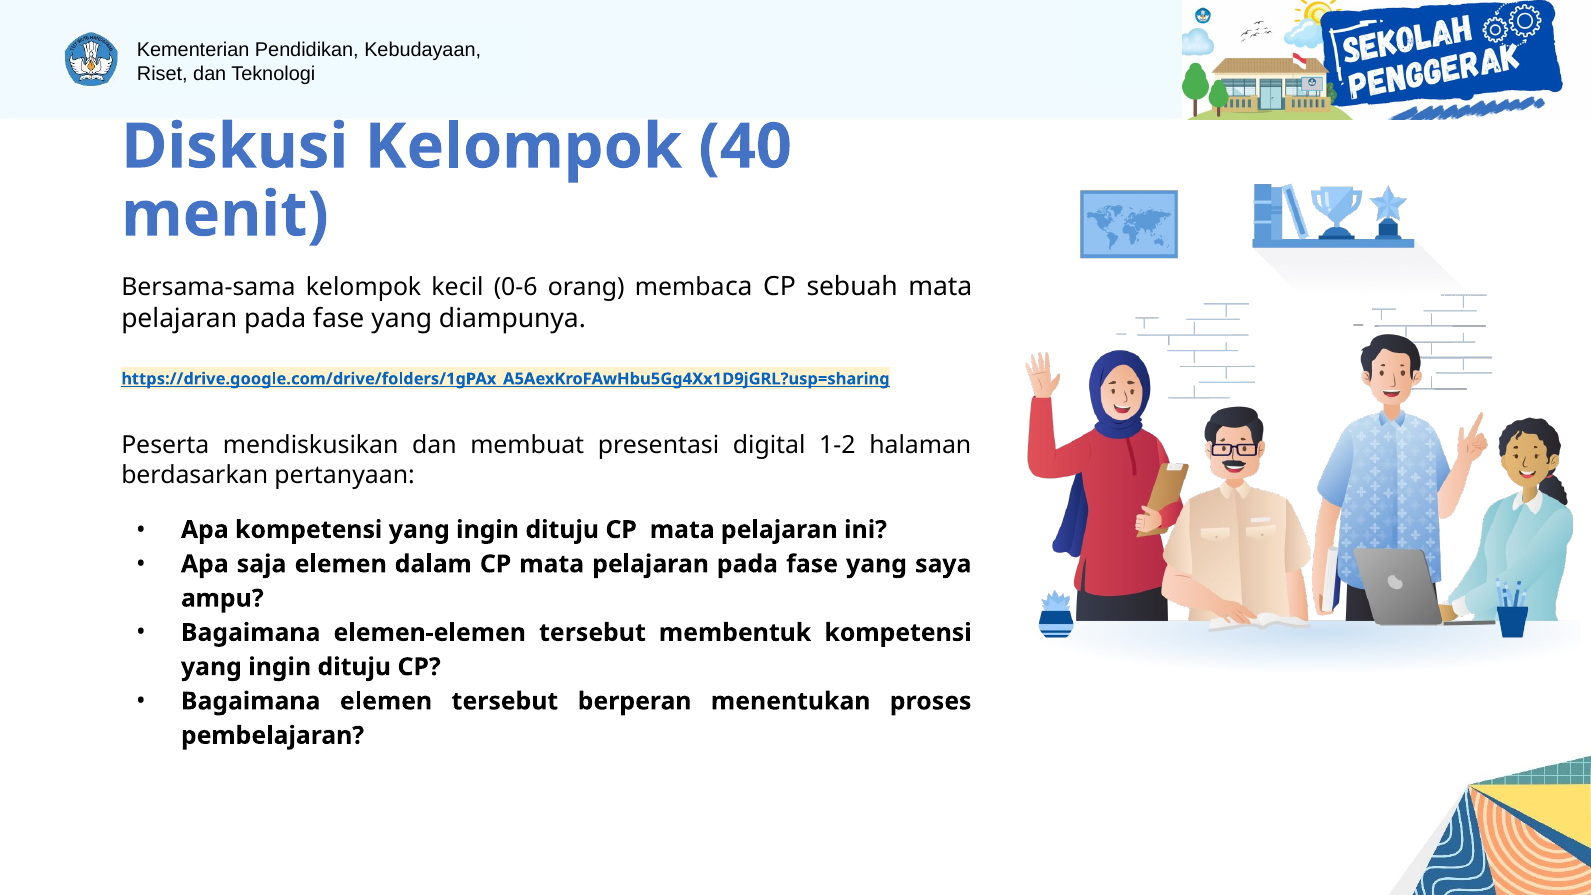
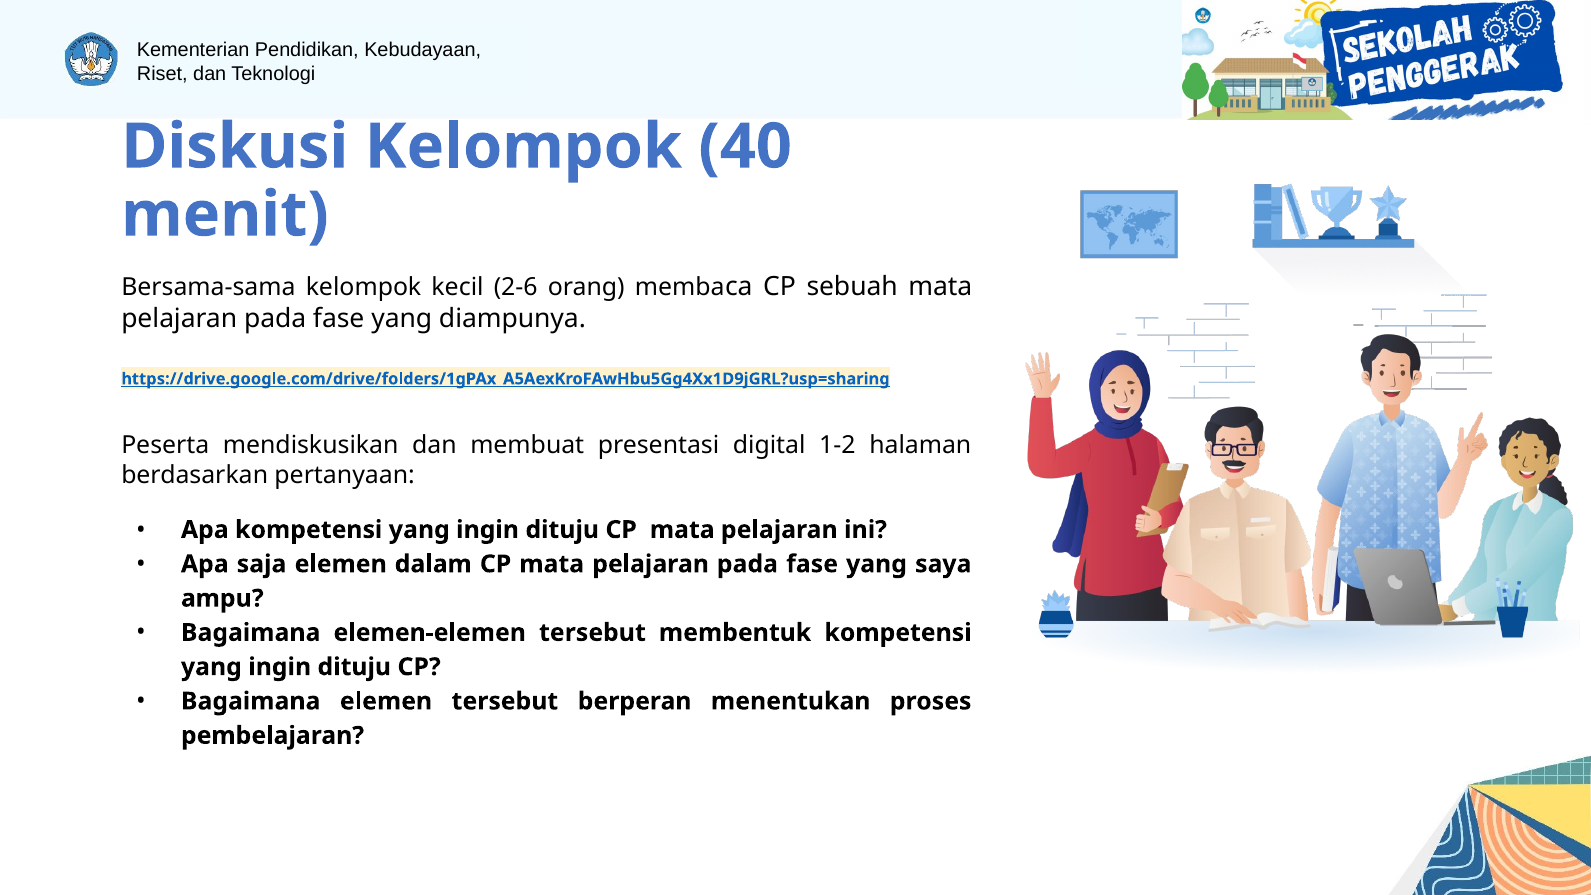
0-6: 0-6 -> 2-6 (516, 287)
